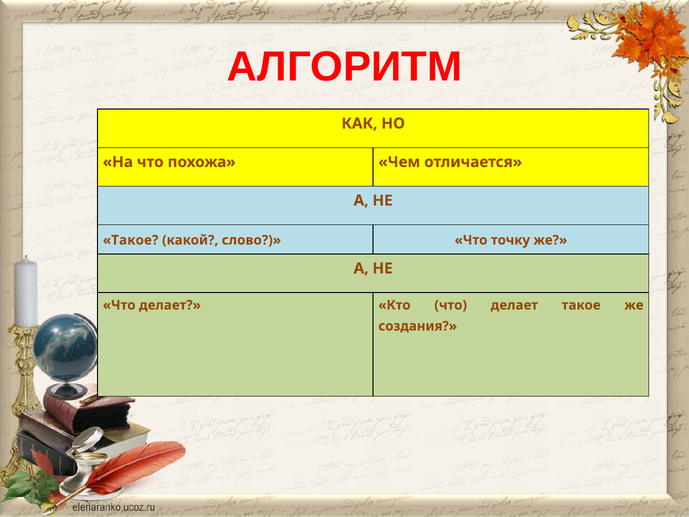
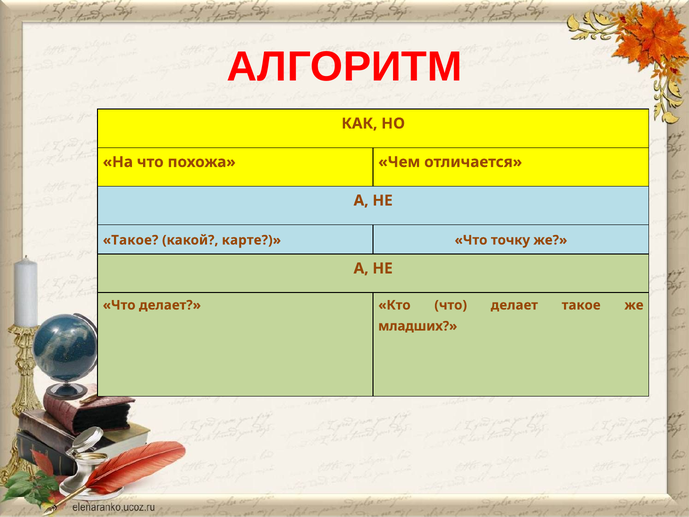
слово: слово -> карте (251, 240)
создания: создания -> младших (418, 326)
